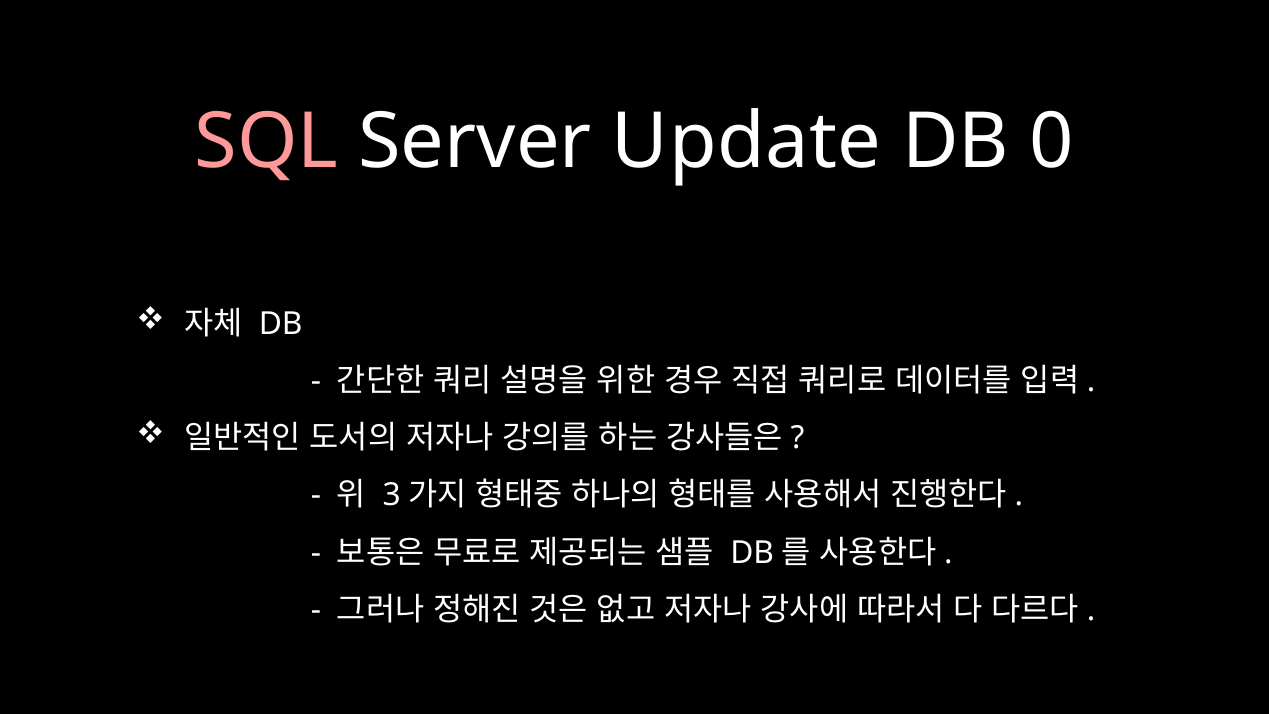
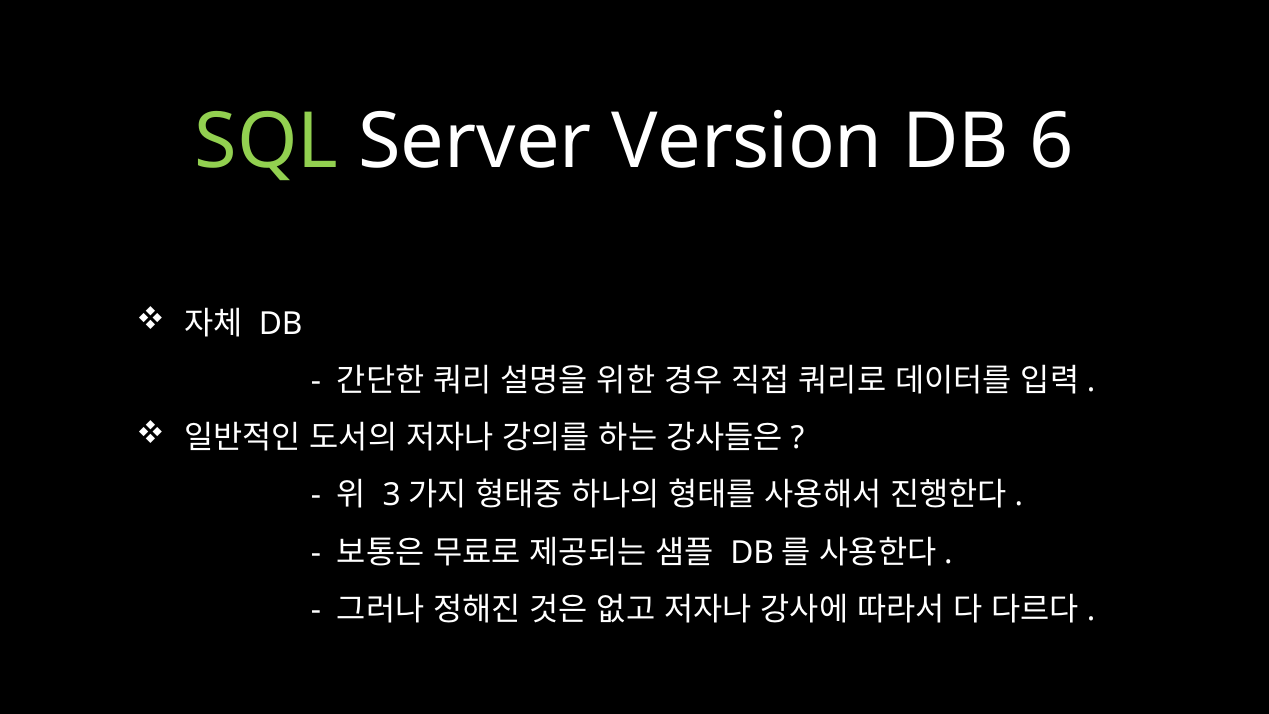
SQL colour: pink -> light green (266, 141)
Update: Update -> Version (747, 141)
0: 0 -> 6 (1051, 141)
